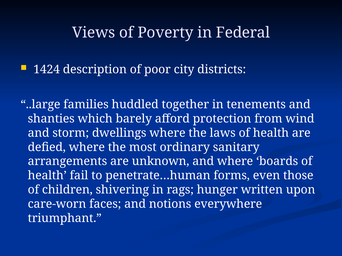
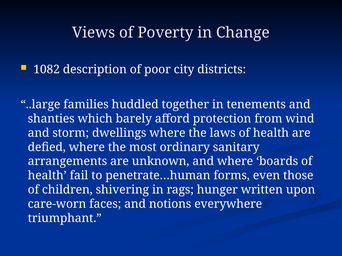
Federal: Federal -> Change (243, 33)
1424: 1424 -> 1082 (47, 70)
